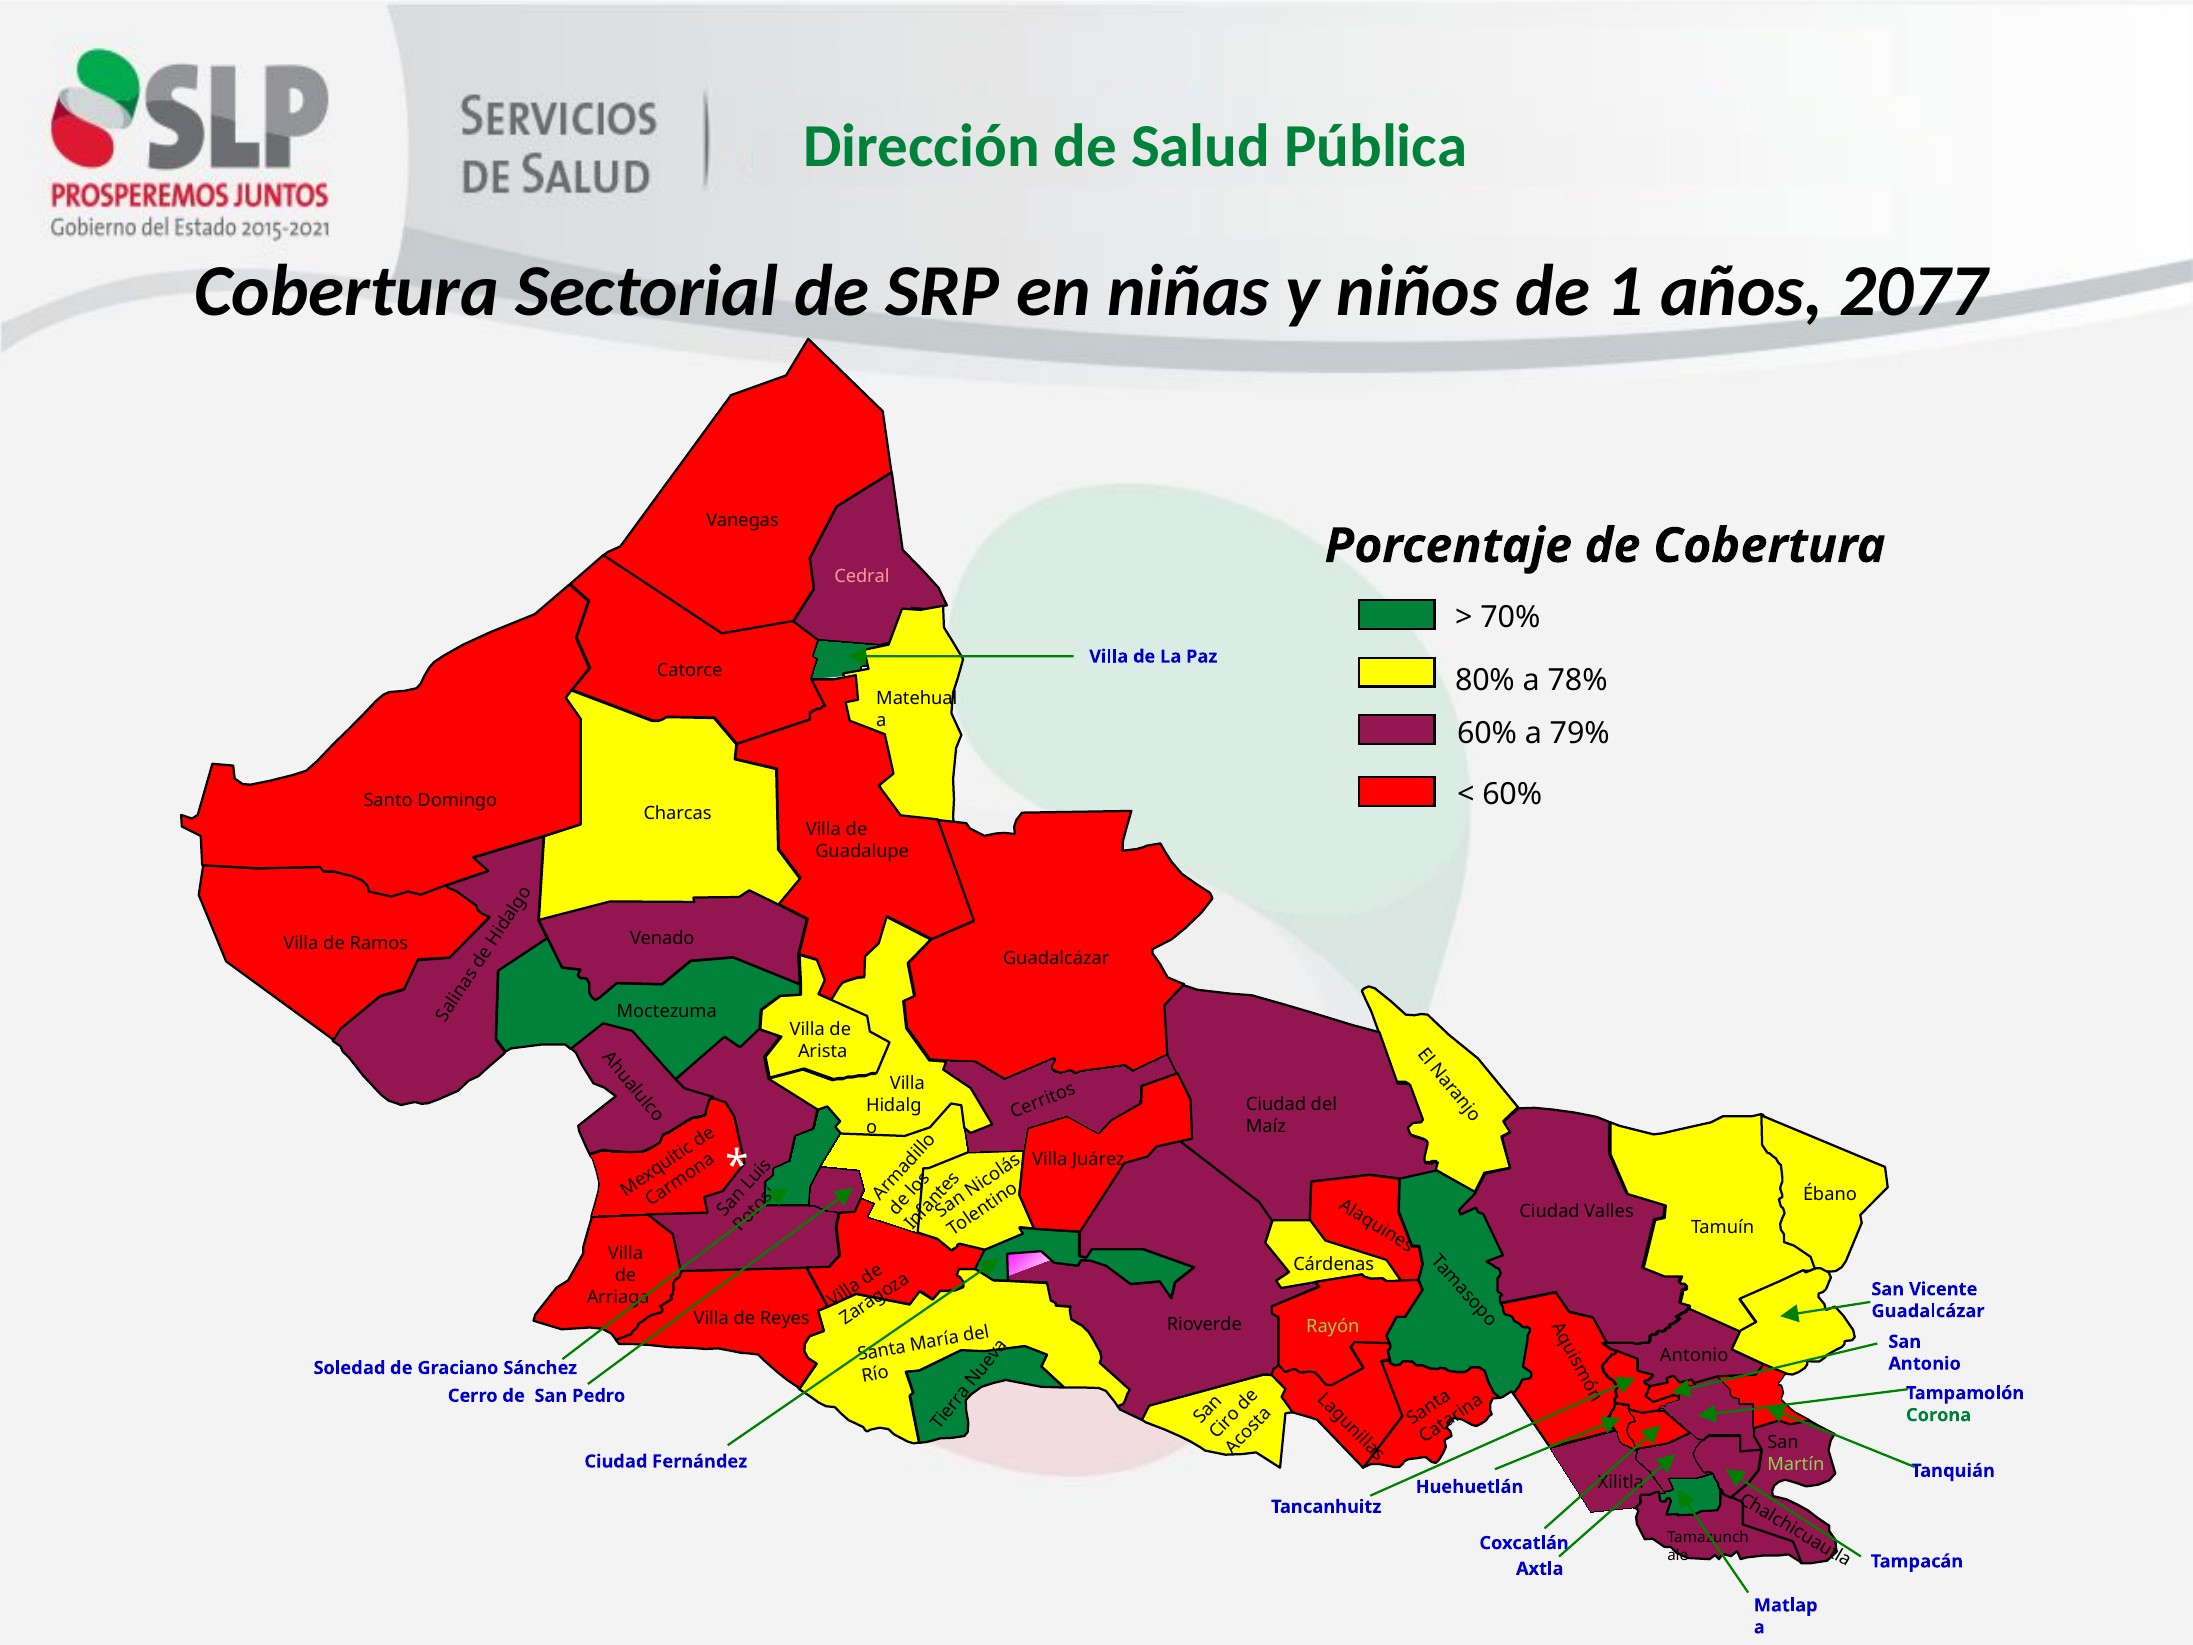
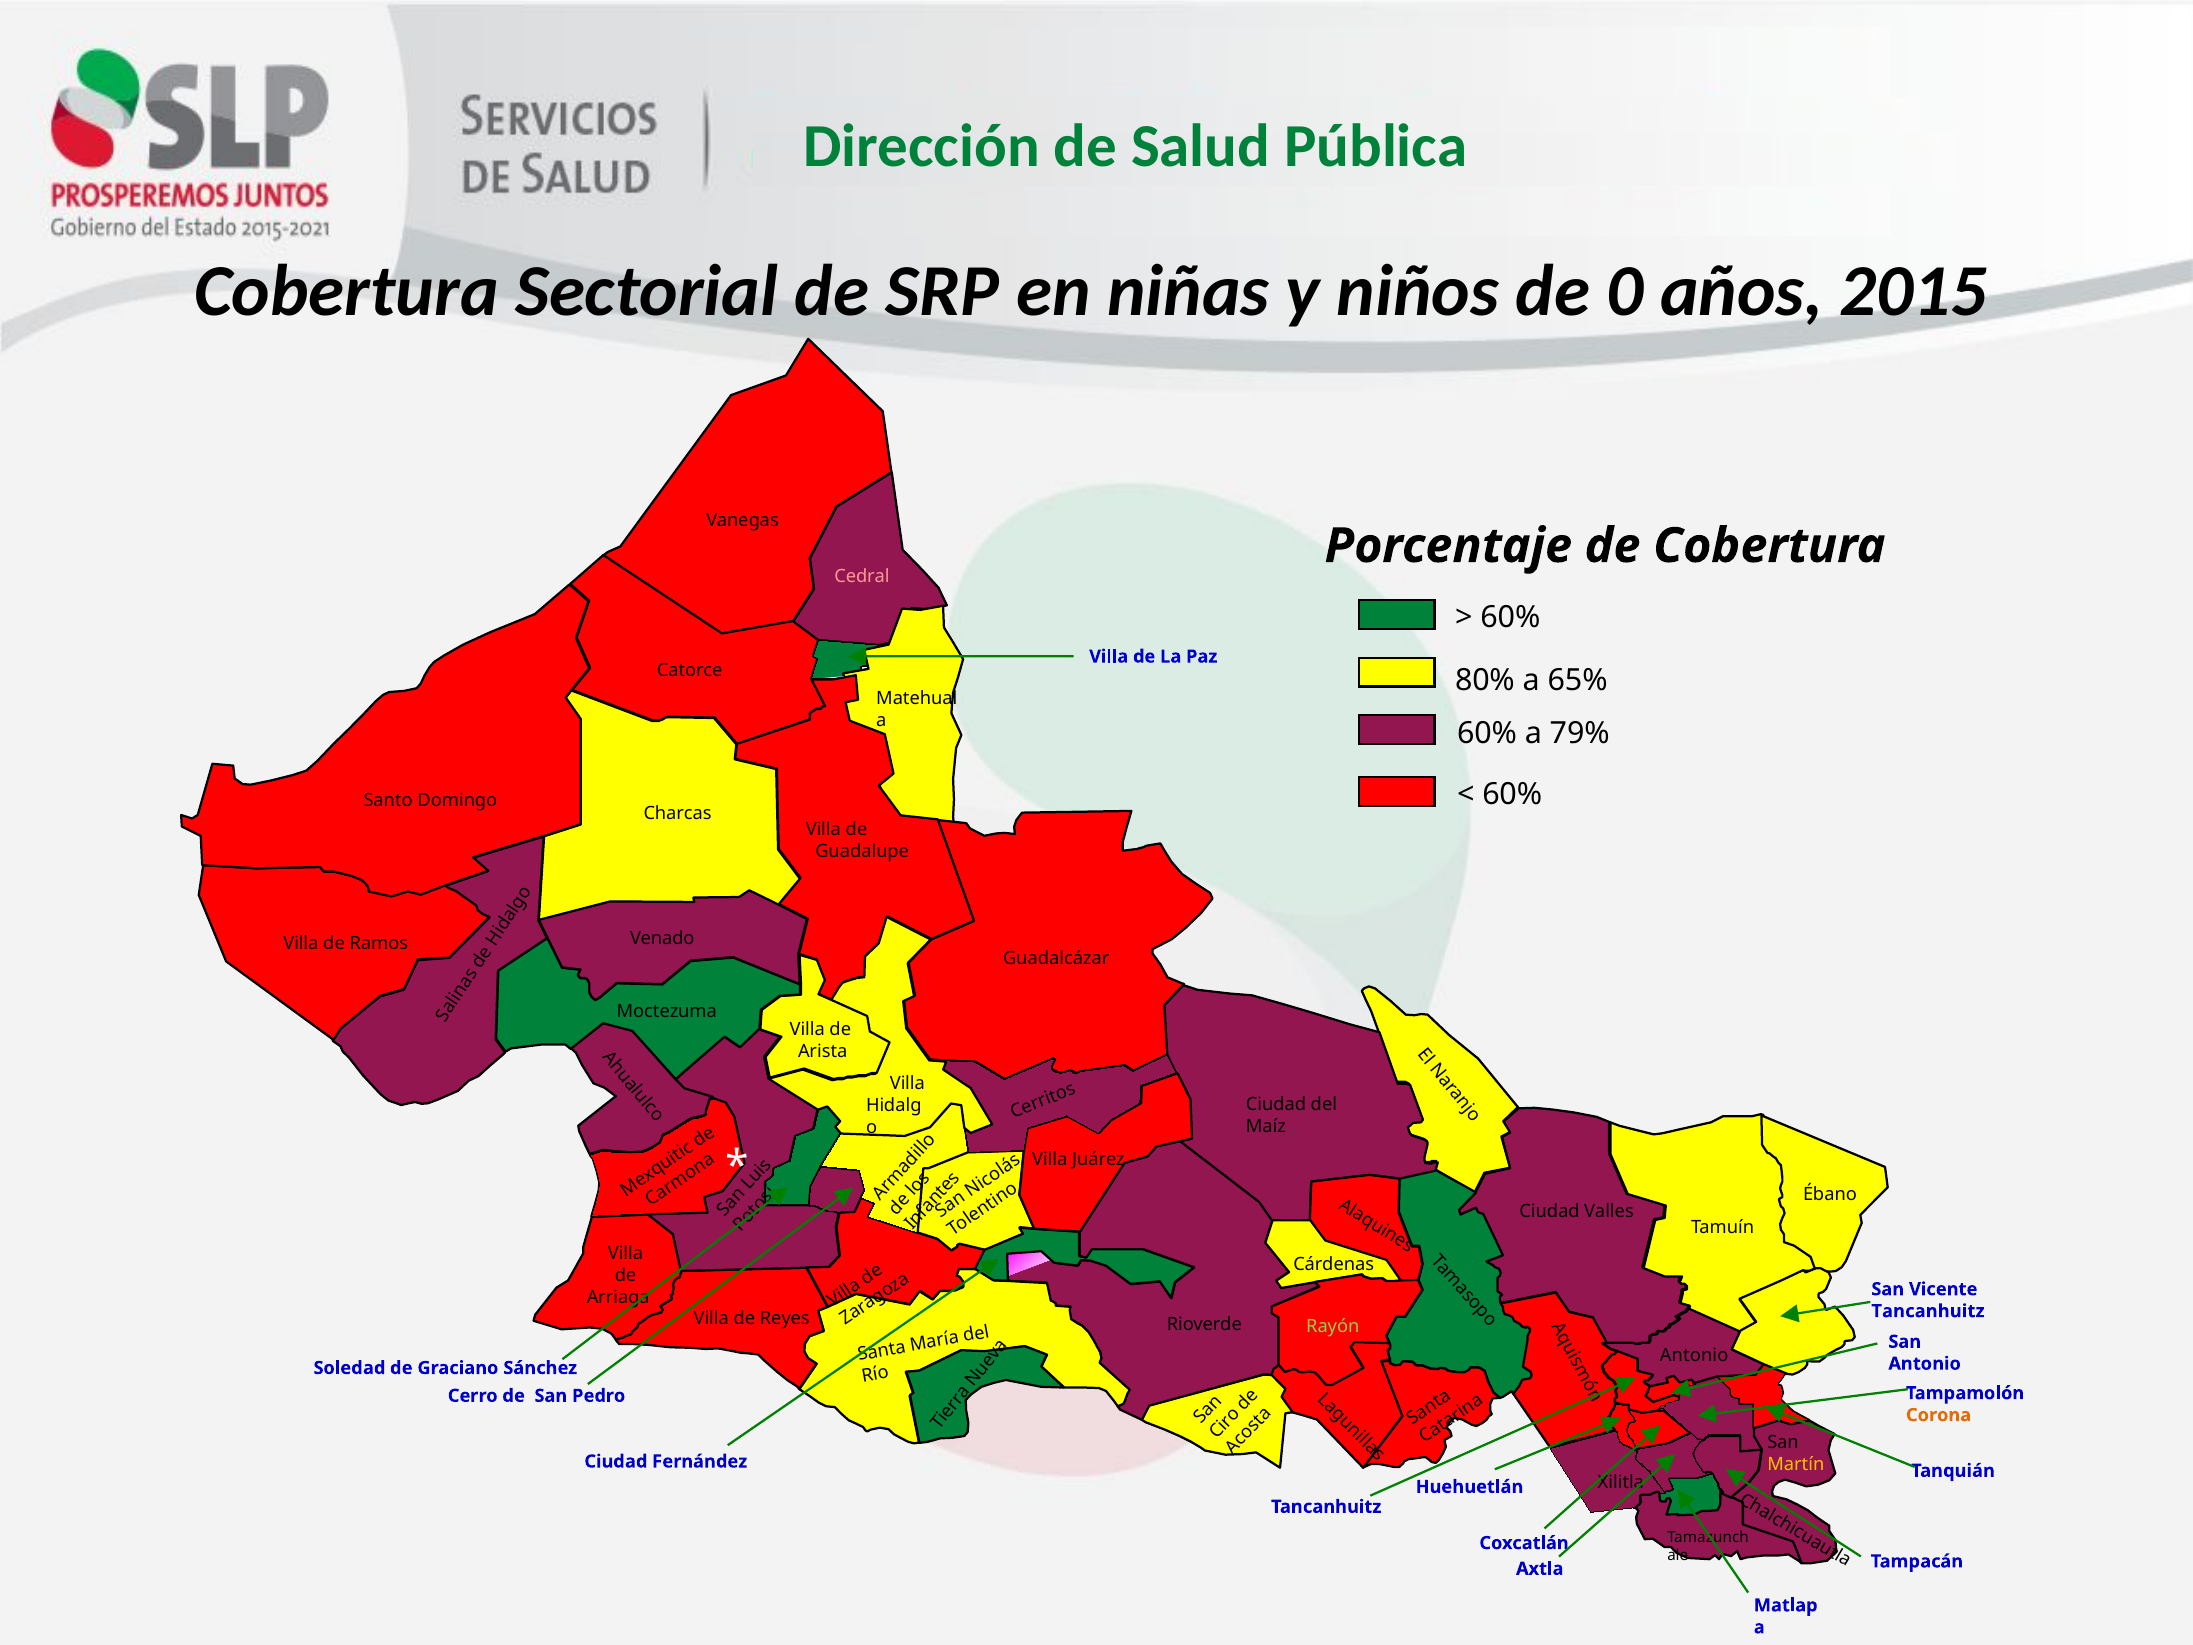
1: 1 -> 0 (1625, 291)
2077: 2077 -> 2015 (1914, 291)
70%: 70% -> 60% (1510, 617)
78%: 78% -> 65% (1578, 681)
Guadalcázar: Guadalcázar -> Tancanhuitz (1928, 1311)
Corona colour: green -> orange (1939, 1415)
Martín colour: light green -> yellow (1796, 1464)
